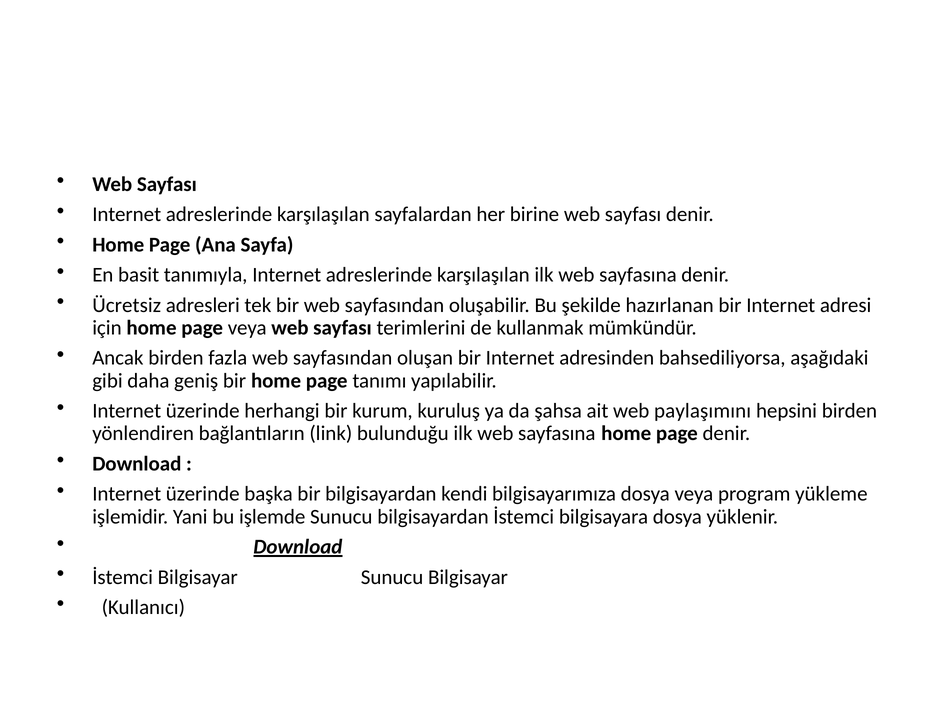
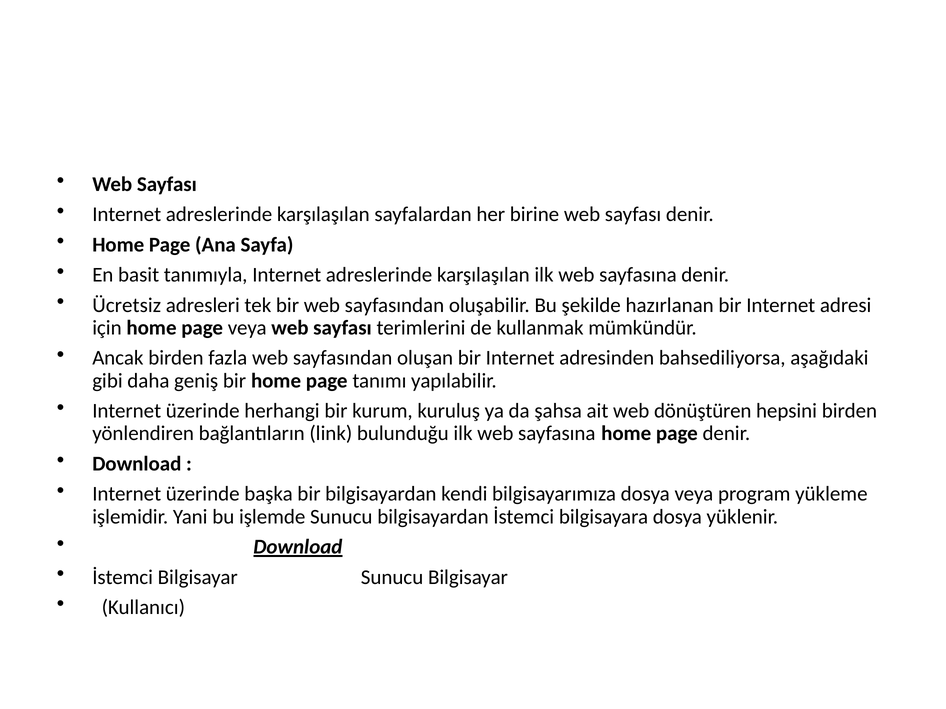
paylaşımını: paylaşımını -> dönüştüren (703, 411)
